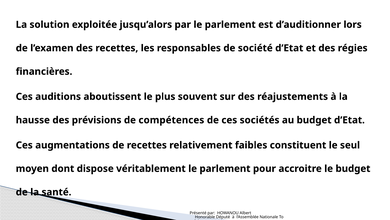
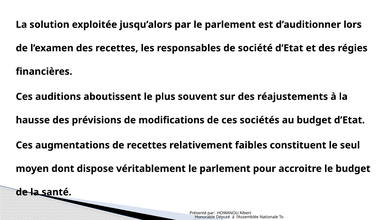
compétences: compétences -> modifications (171, 120)
